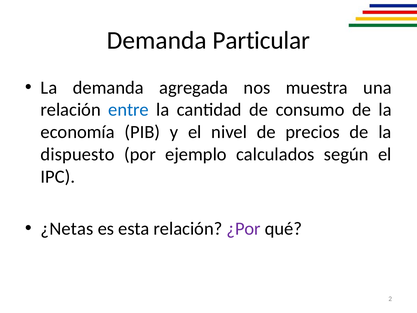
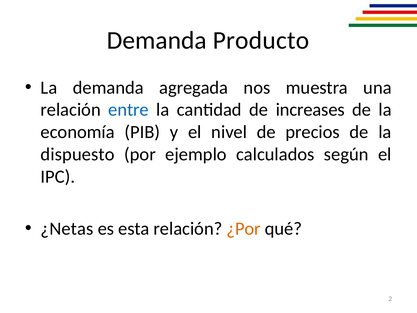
Particular: Particular -> Producto (261, 40)
consumo: consumo -> increases (310, 110)
¿Por colour: purple -> orange (244, 228)
